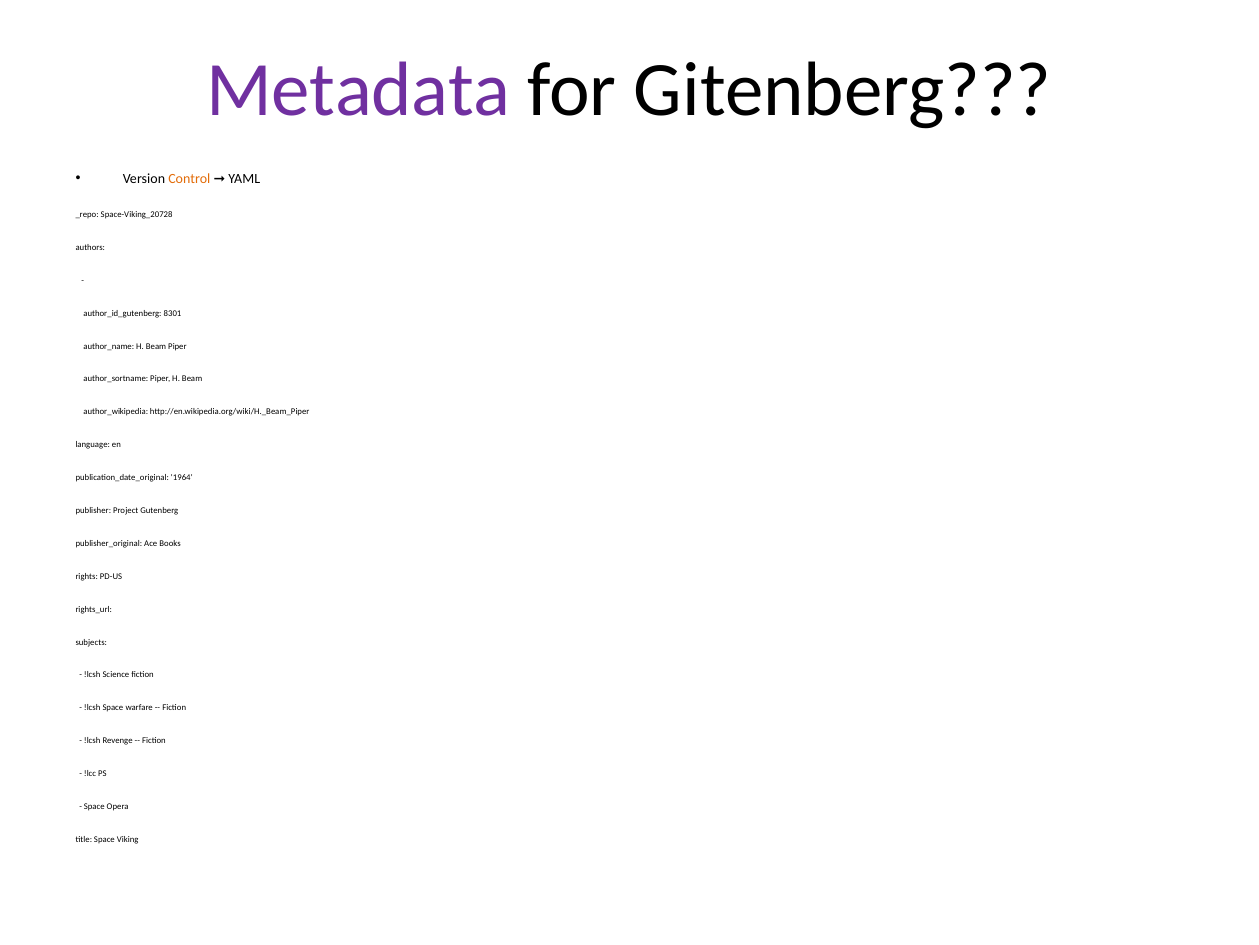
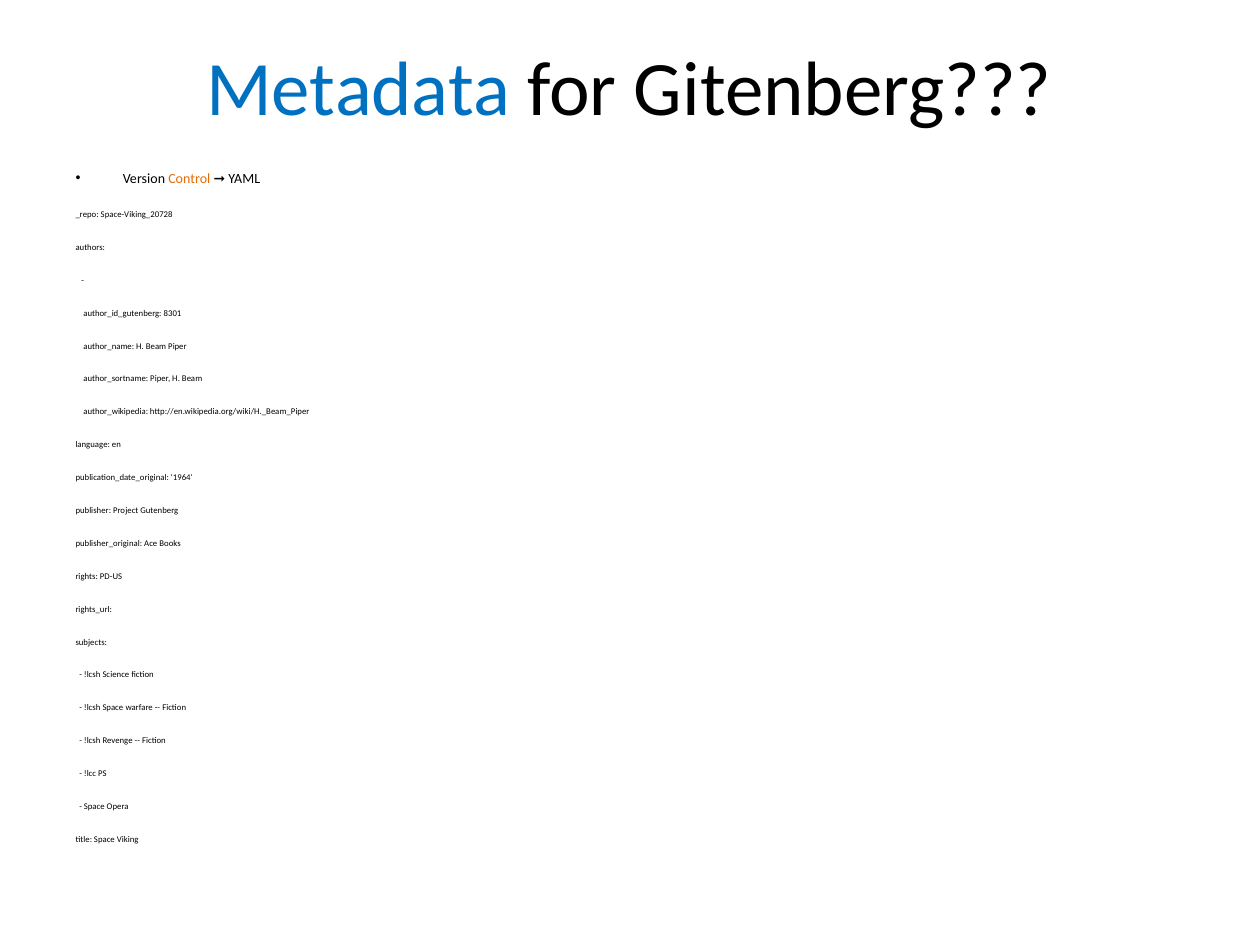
Metadata colour: purple -> blue (358, 90)
